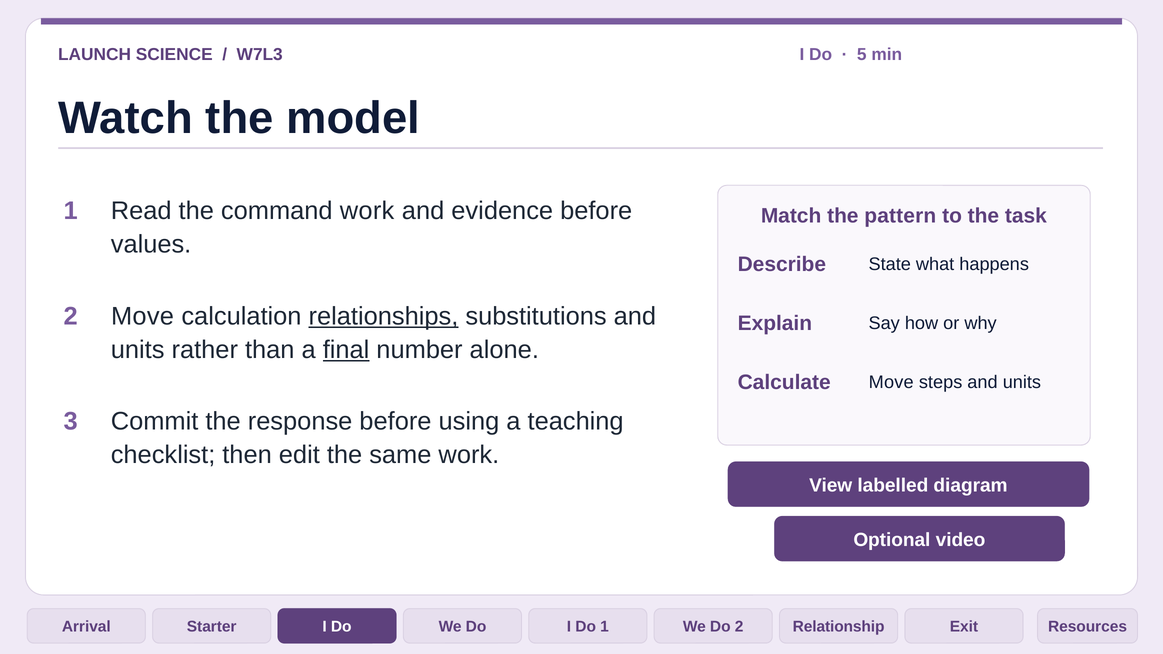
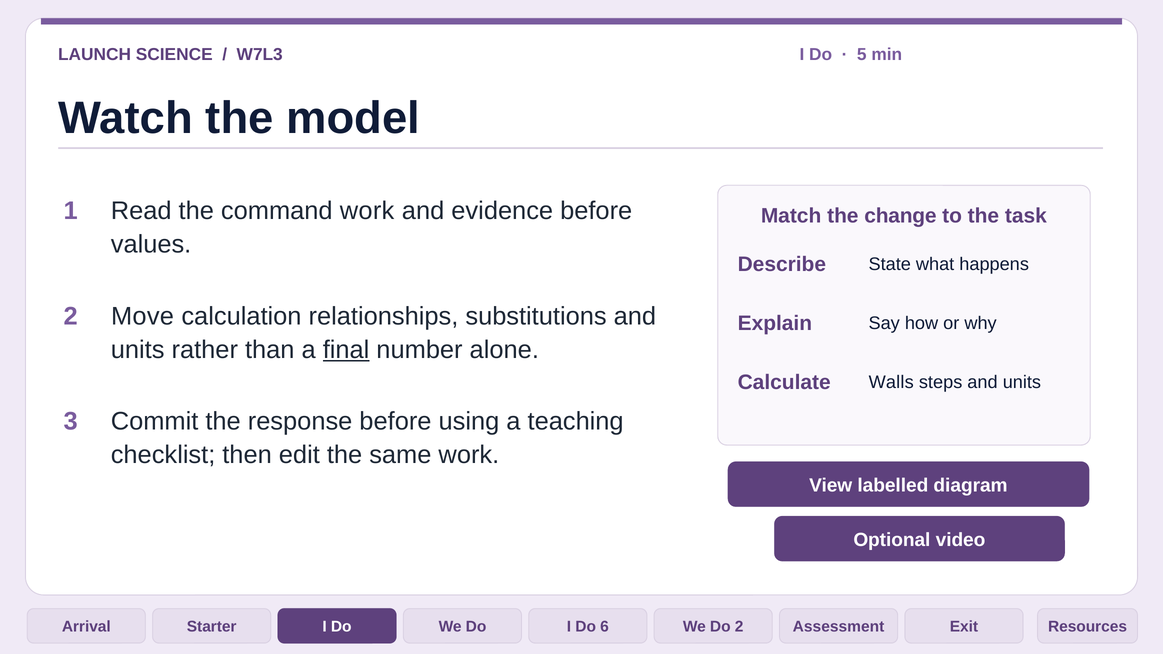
pattern: pattern -> change (900, 216)
relationships underline: present -> none (383, 316)
Calculate Move: Move -> Walls (891, 382)
Do 1: 1 -> 6 (604, 627)
Relationship: Relationship -> Assessment (839, 627)
